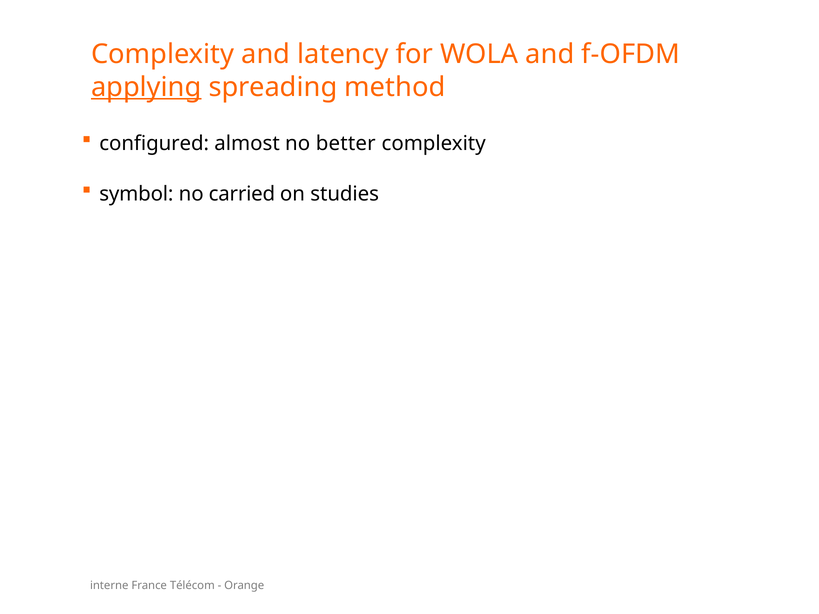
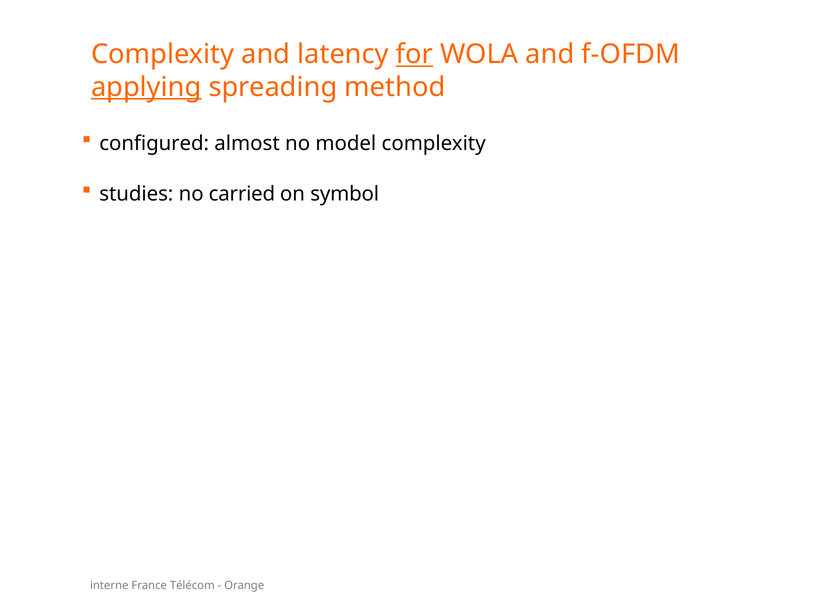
for underline: none -> present (414, 54)
better: better -> model (346, 143)
symbol: symbol -> studies (136, 194)
studies: studies -> symbol (345, 194)
